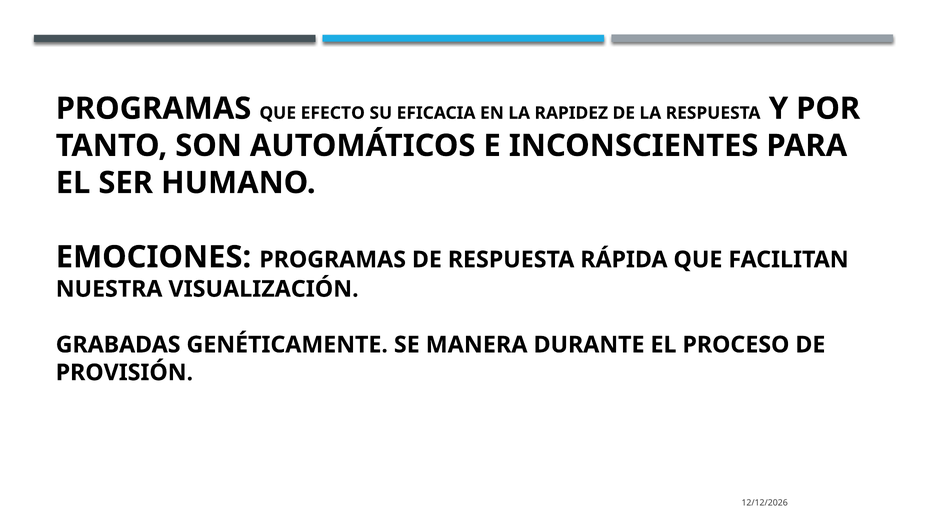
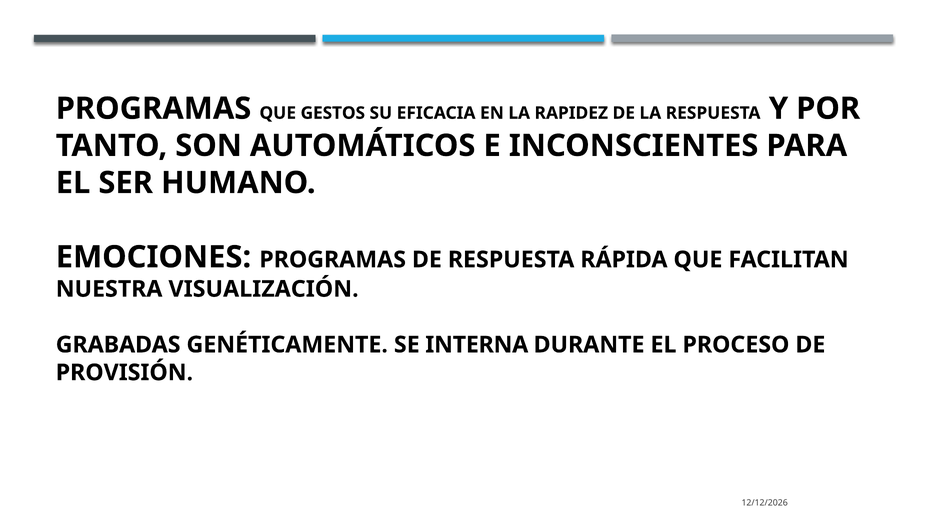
EFECTO: EFECTO -> GESTOS (333, 113)
MANERA: MANERA -> INTERNA (477, 344)
